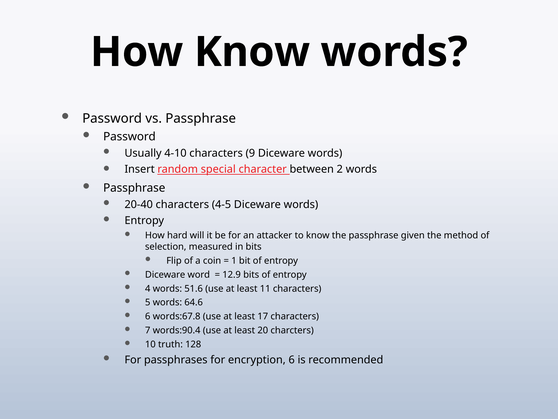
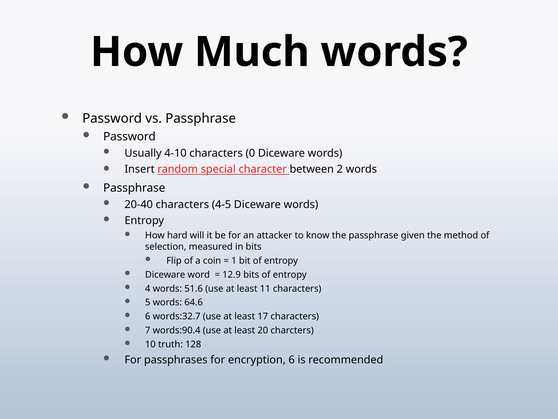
How Know: Know -> Much (252, 52)
9: 9 -> 0 (250, 153)
words:67.8: words:67.8 -> words:32.7 (177, 316)
